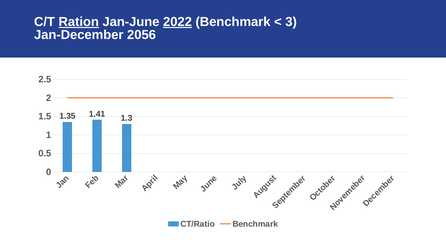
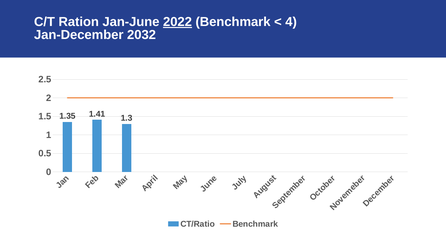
Ration underline: present -> none (79, 22)
3: 3 -> 4 (291, 22)
2056: 2056 -> 2032 (142, 35)
